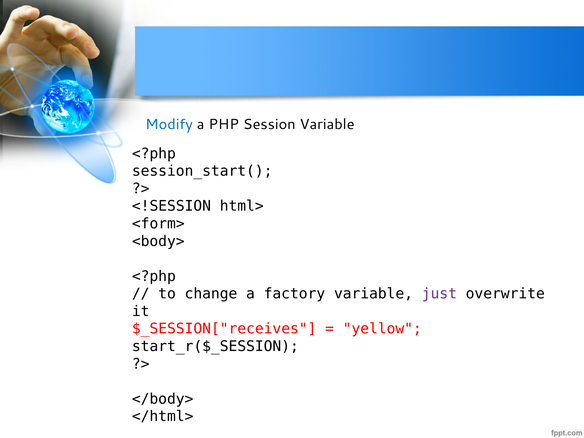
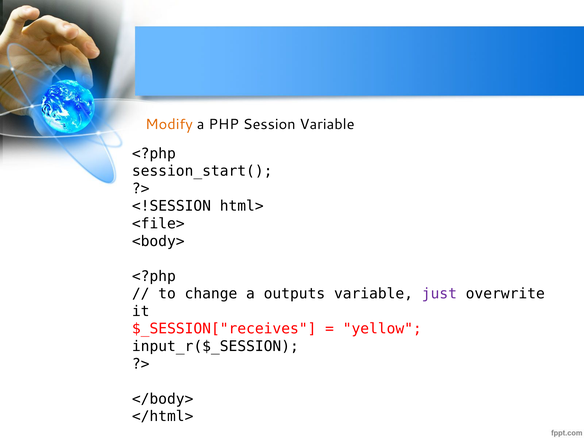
Modify colour: blue -> orange (169, 124)
<form>: <form> -> <file> (158, 224)
factory: factory -> outputs (294, 294)
start_r($_SESSION: start_r($_SESSION -> input_r($_SESSION (215, 346)
